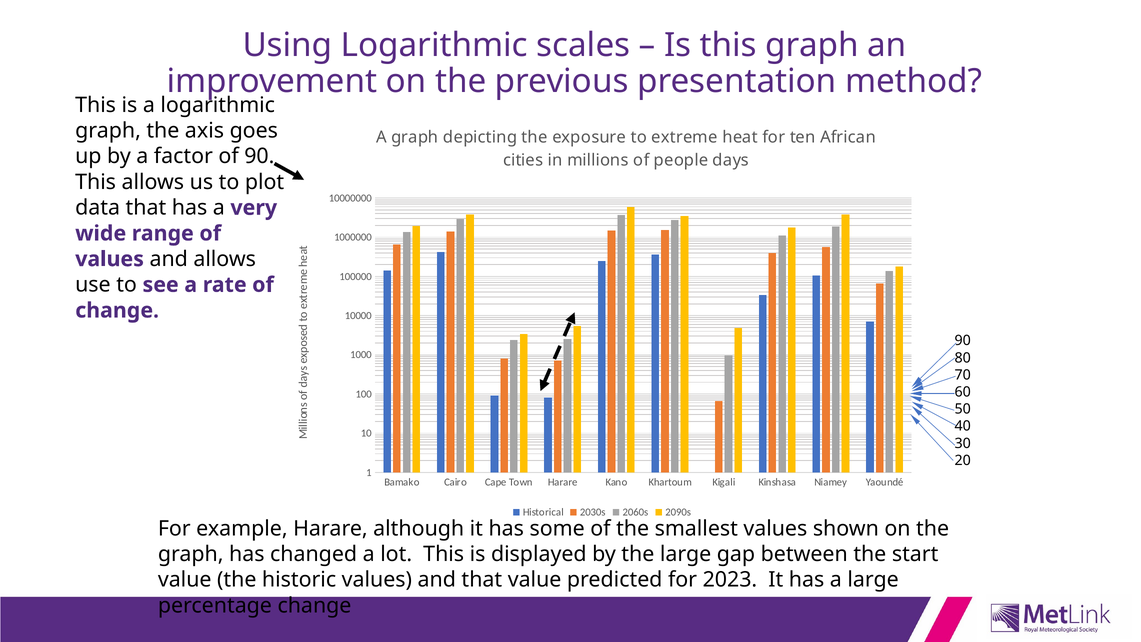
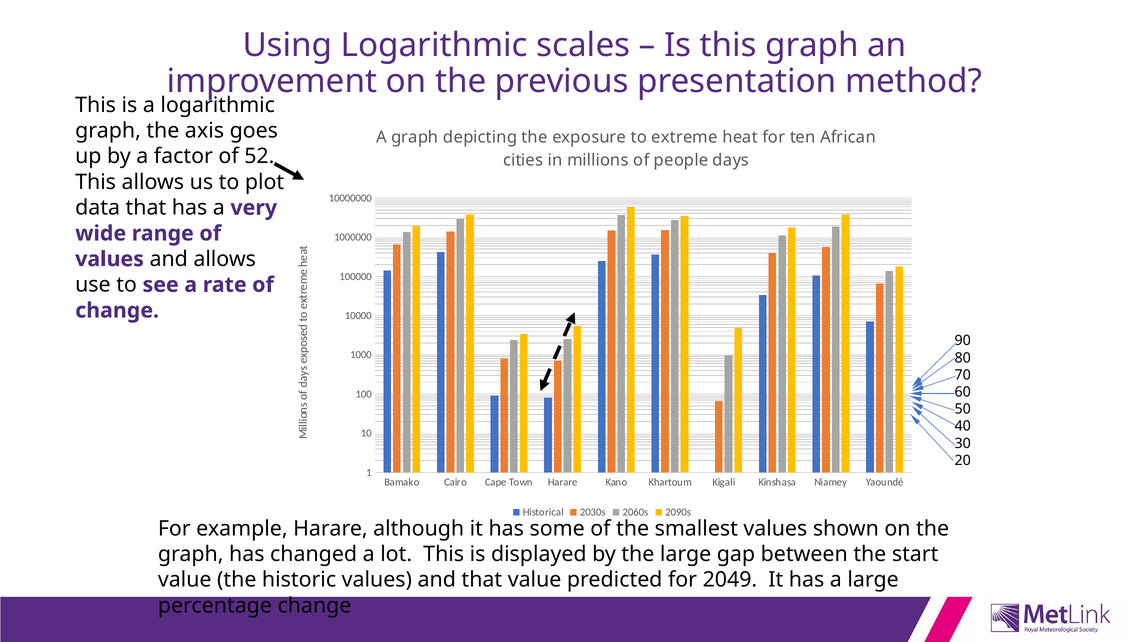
of 90: 90 -> 52 (259, 156)
2023: 2023 -> 2049 (730, 580)
